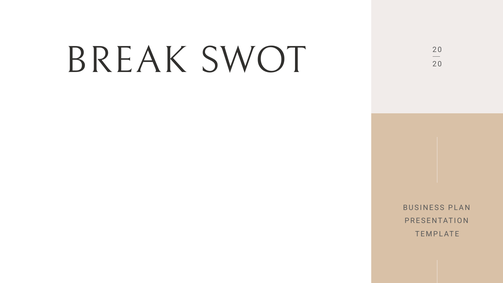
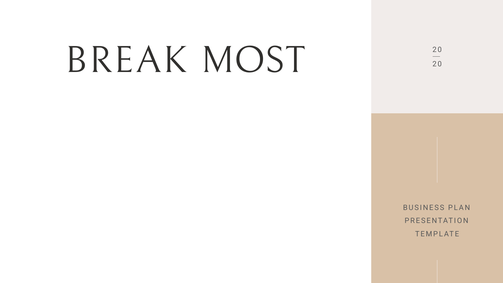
SWOT: SWOT -> MOST (253, 60)
